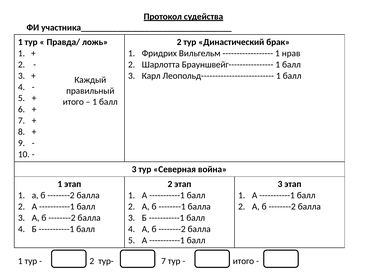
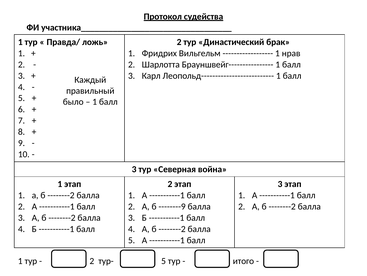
итого: итого -> было (73, 102)
--------1: --------1 -> --------9 (172, 206)
тур- 7: 7 -> 5 (164, 260)
